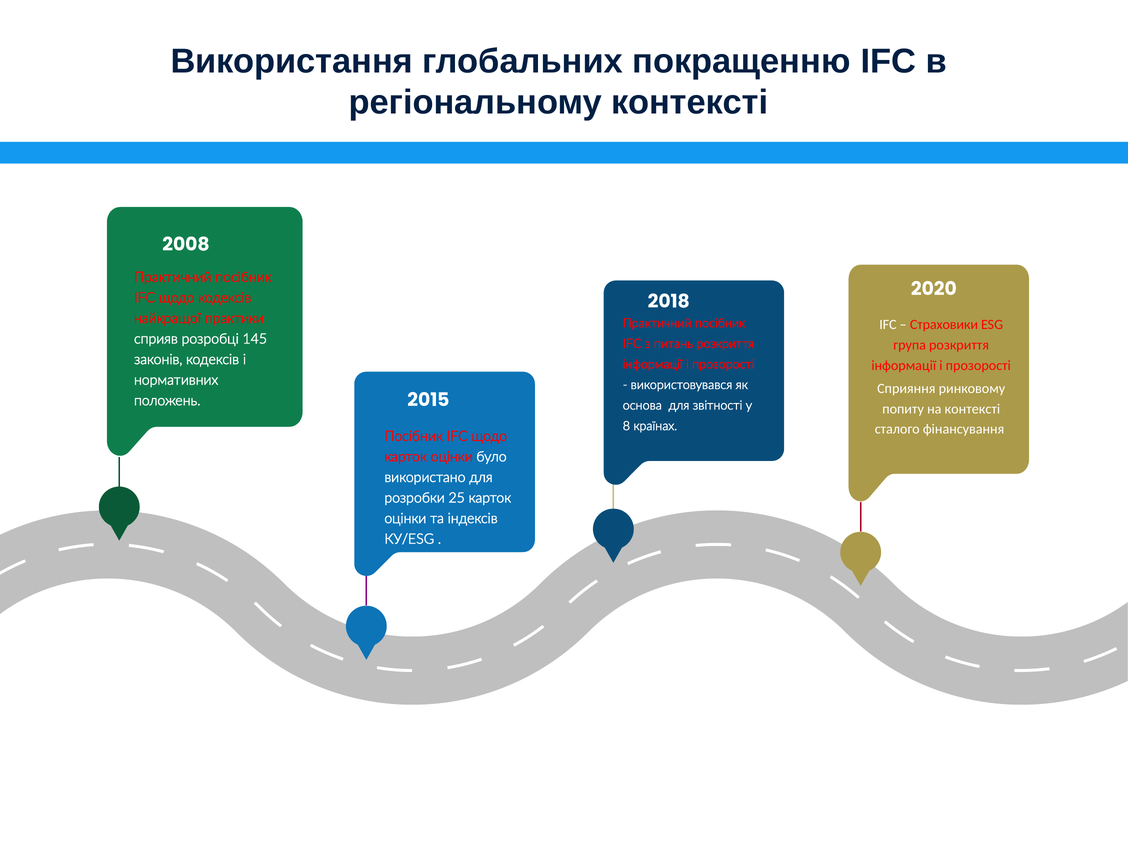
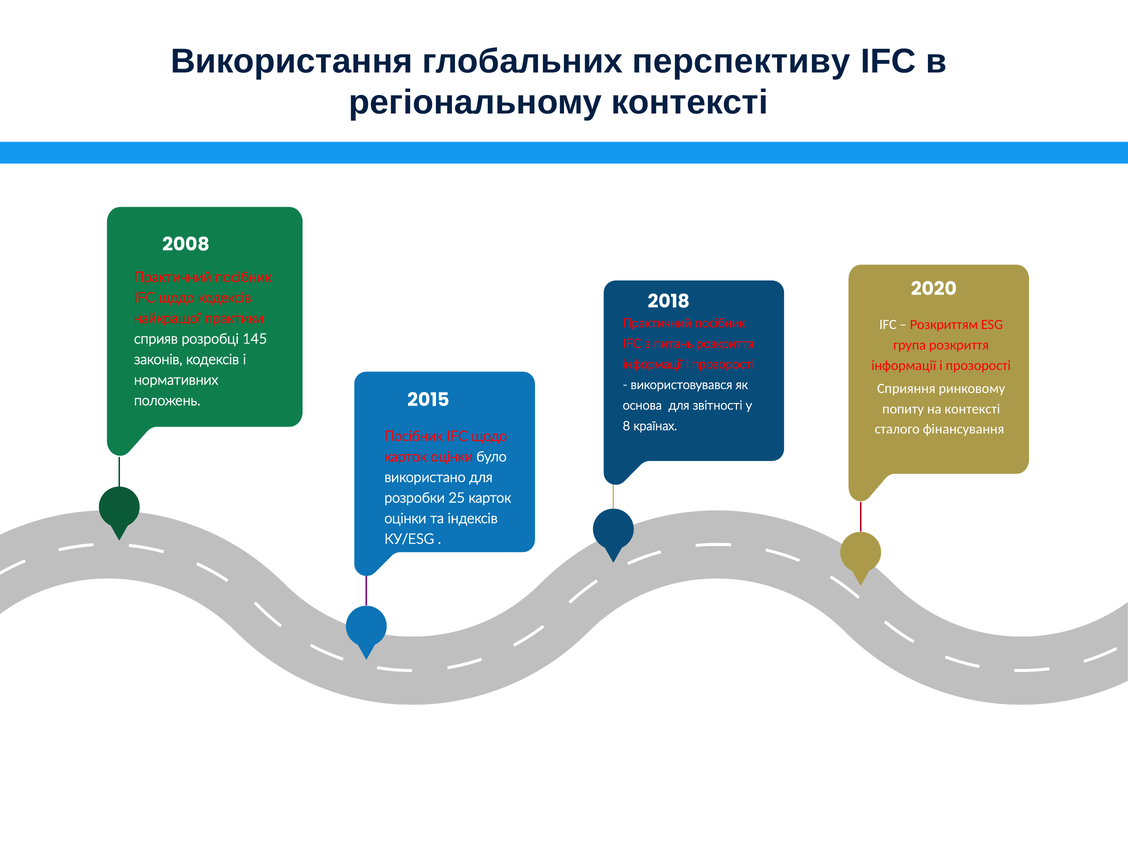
покращенню: покращенню -> перспективу (741, 61)
Страховики: Страховики -> Розкриттям (944, 325)
